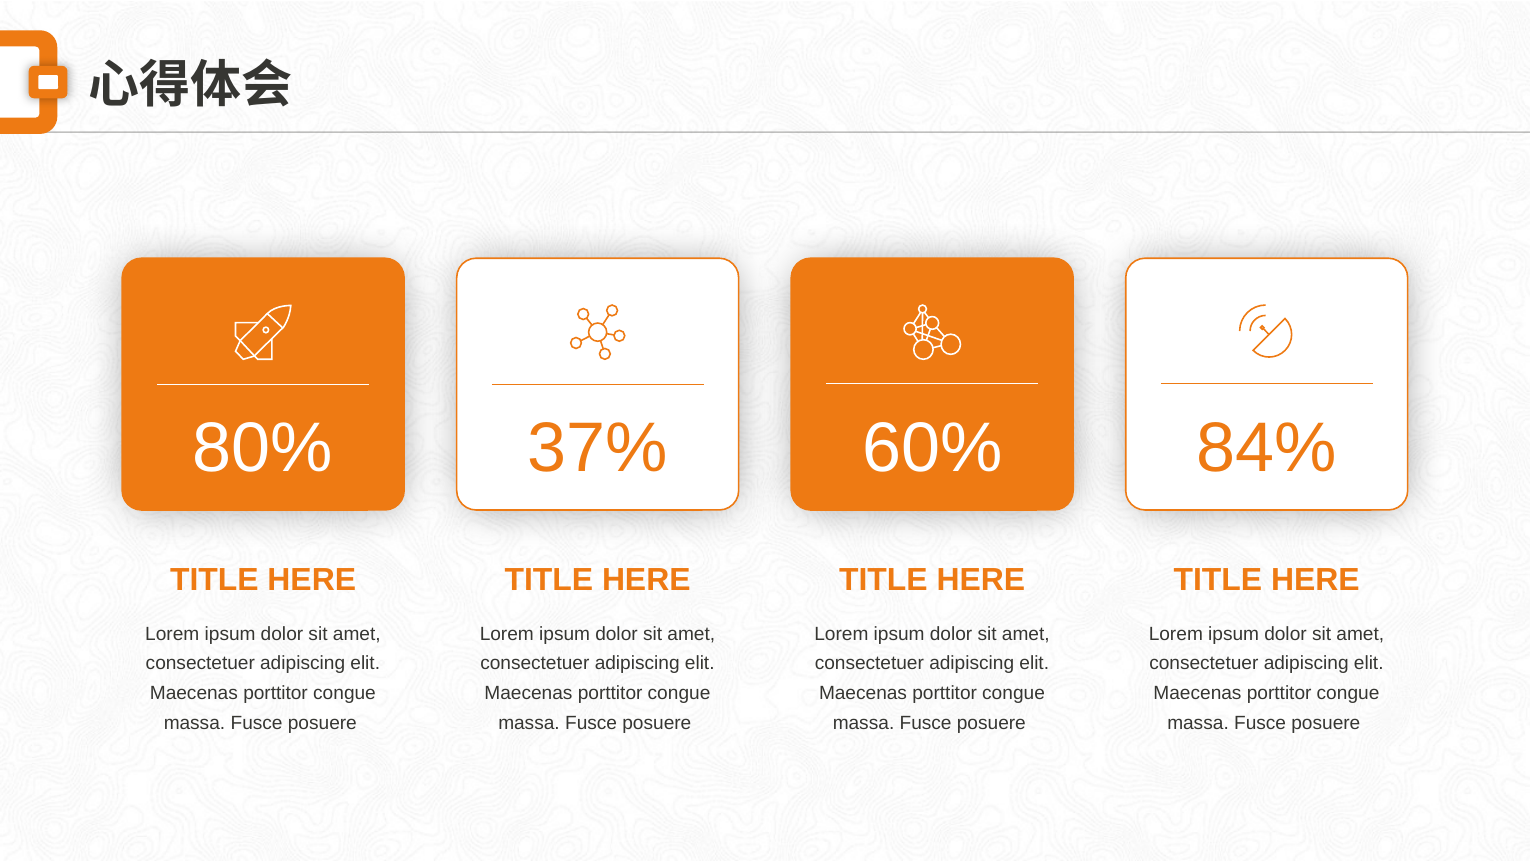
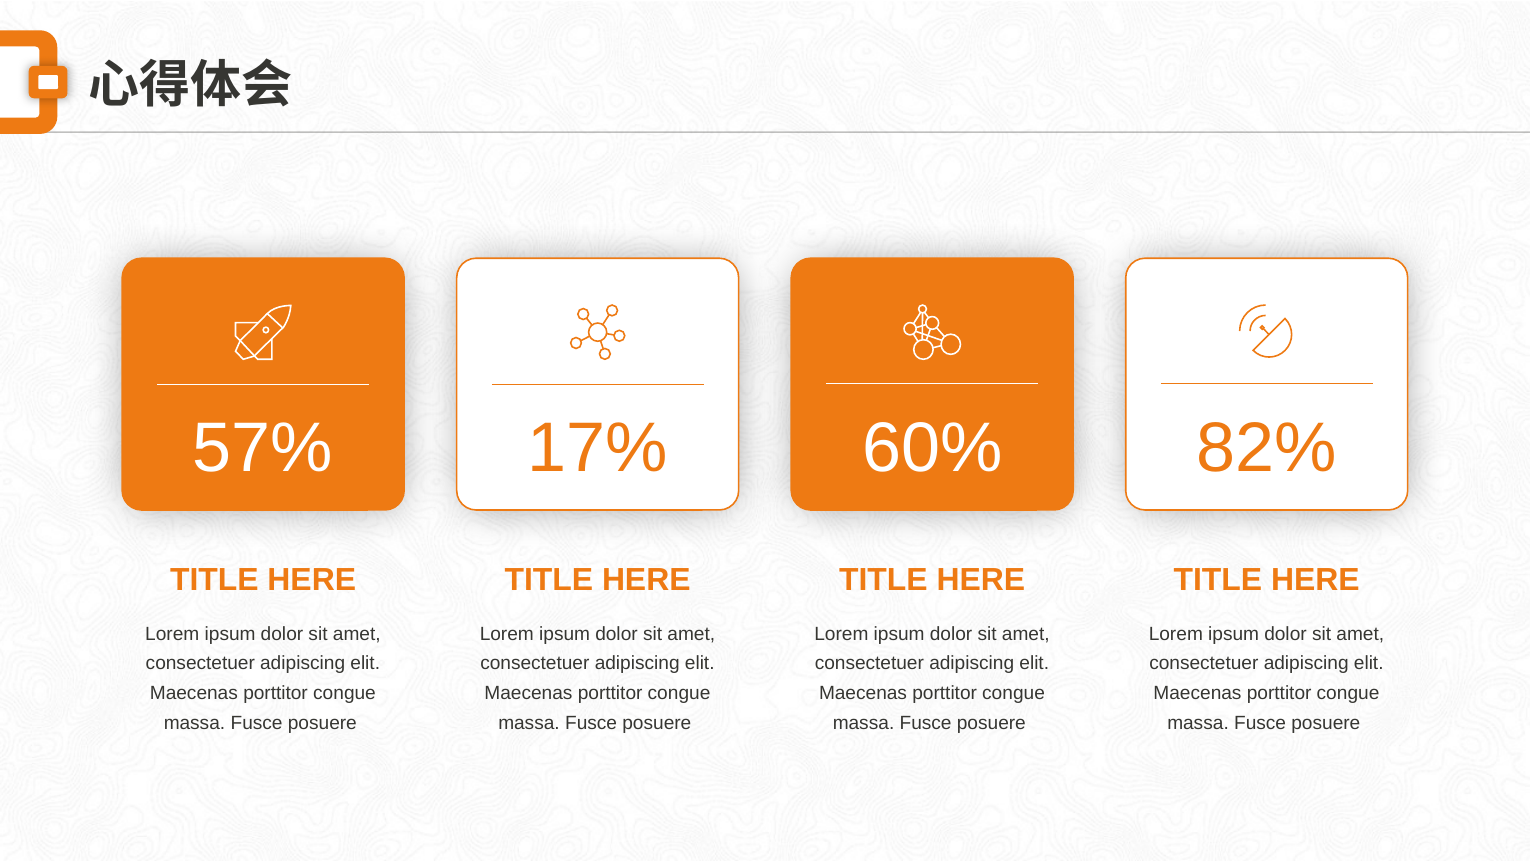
80%: 80% -> 57% (263, 449)
37%: 37% -> 17% (598, 449)
84%: 84% -> 82% (1267, 449)
